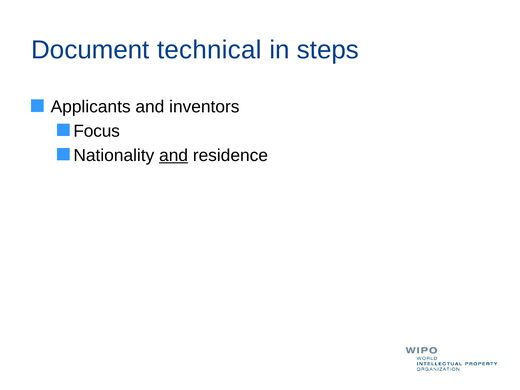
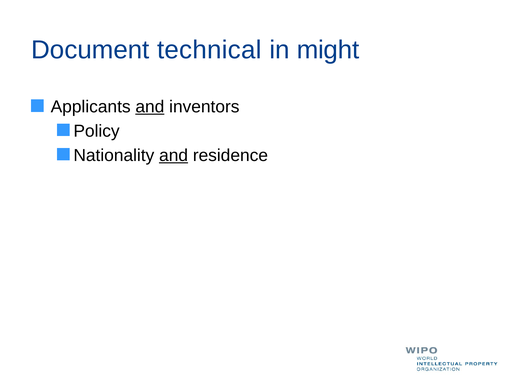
steps: steps -> might (328, 50)
and underline: none -> present (150, 107)
Focus: Focus -> Policy (97, 131)
